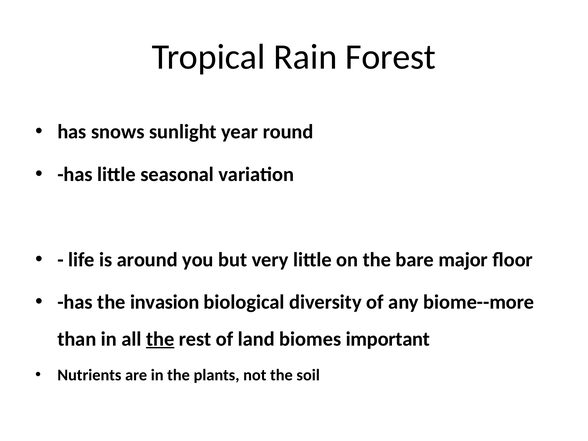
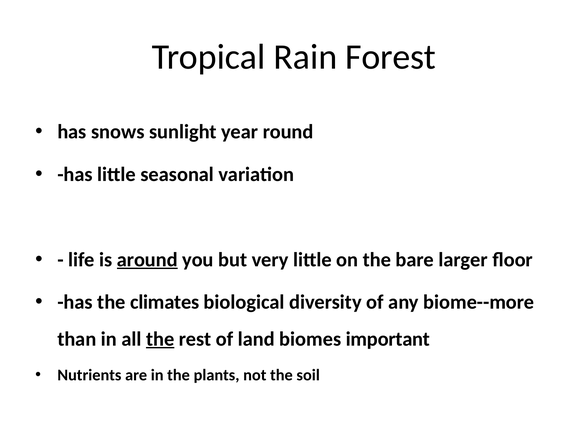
around underline: none -> present (147, 260)
major: major -> larger (463, 260)
invasion: invasion -> climates (165, 302)
